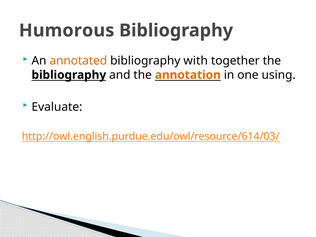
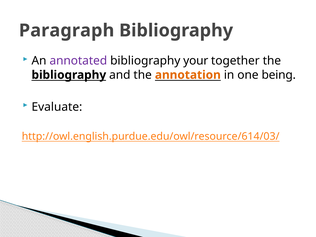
Humorous: Humorous -> Paragraph (67, 30)
annotated colour: orange -> purple (78, 61)
with: with -> your (196, 61)
using: using -> being (279, 75)
